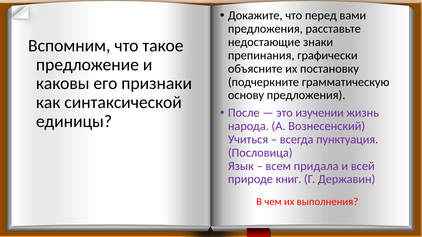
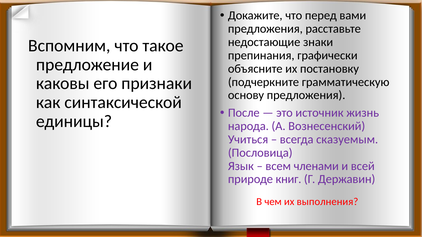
изучении: изучении -> источник (320, 113)
пунктуация: пунктуация -> сказуемым (347, 140)
придала: придала -> членами (316, 166)
